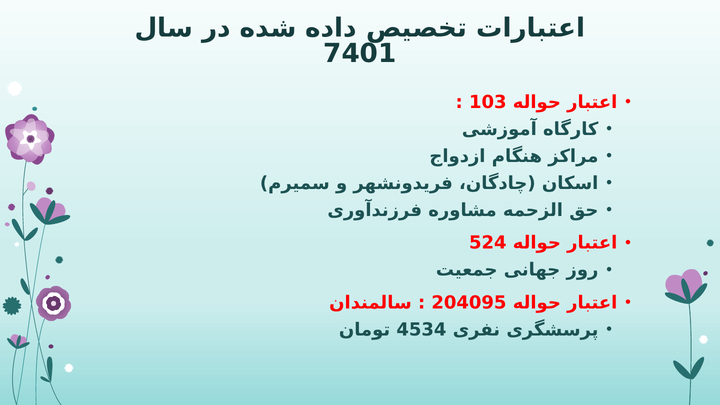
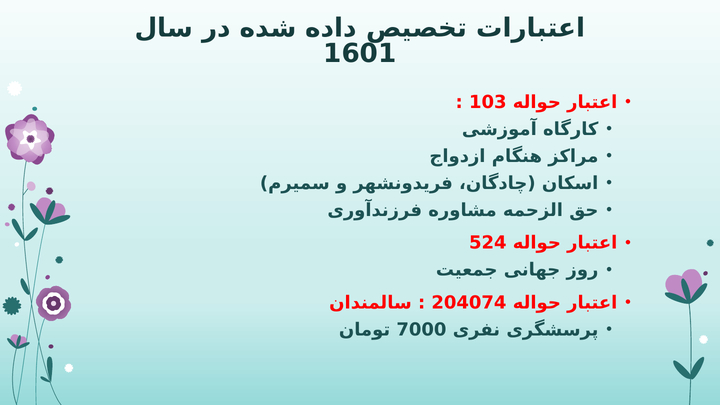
7401: 7401 -> 1601 (360, 54)
204095: 204095 -> 204074 (469, 303)
4534: 4534 -> 7000 (421, 330)
